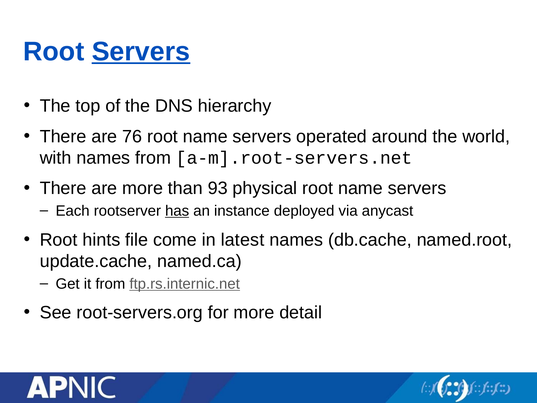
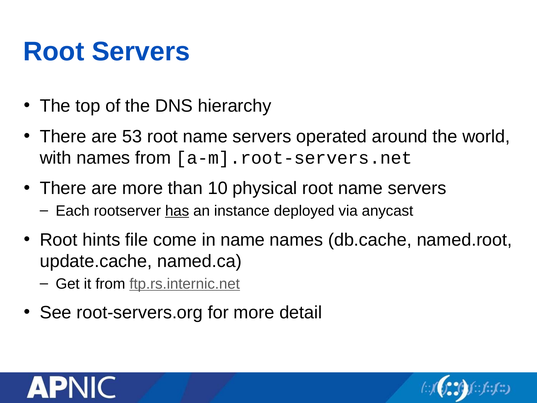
Servers underline: present -> none (141, 52)
76: 76 -> 53 (132, 136)
93: 93 -> 10 (218, 188)
in latest: latest -> name (243, 240)
